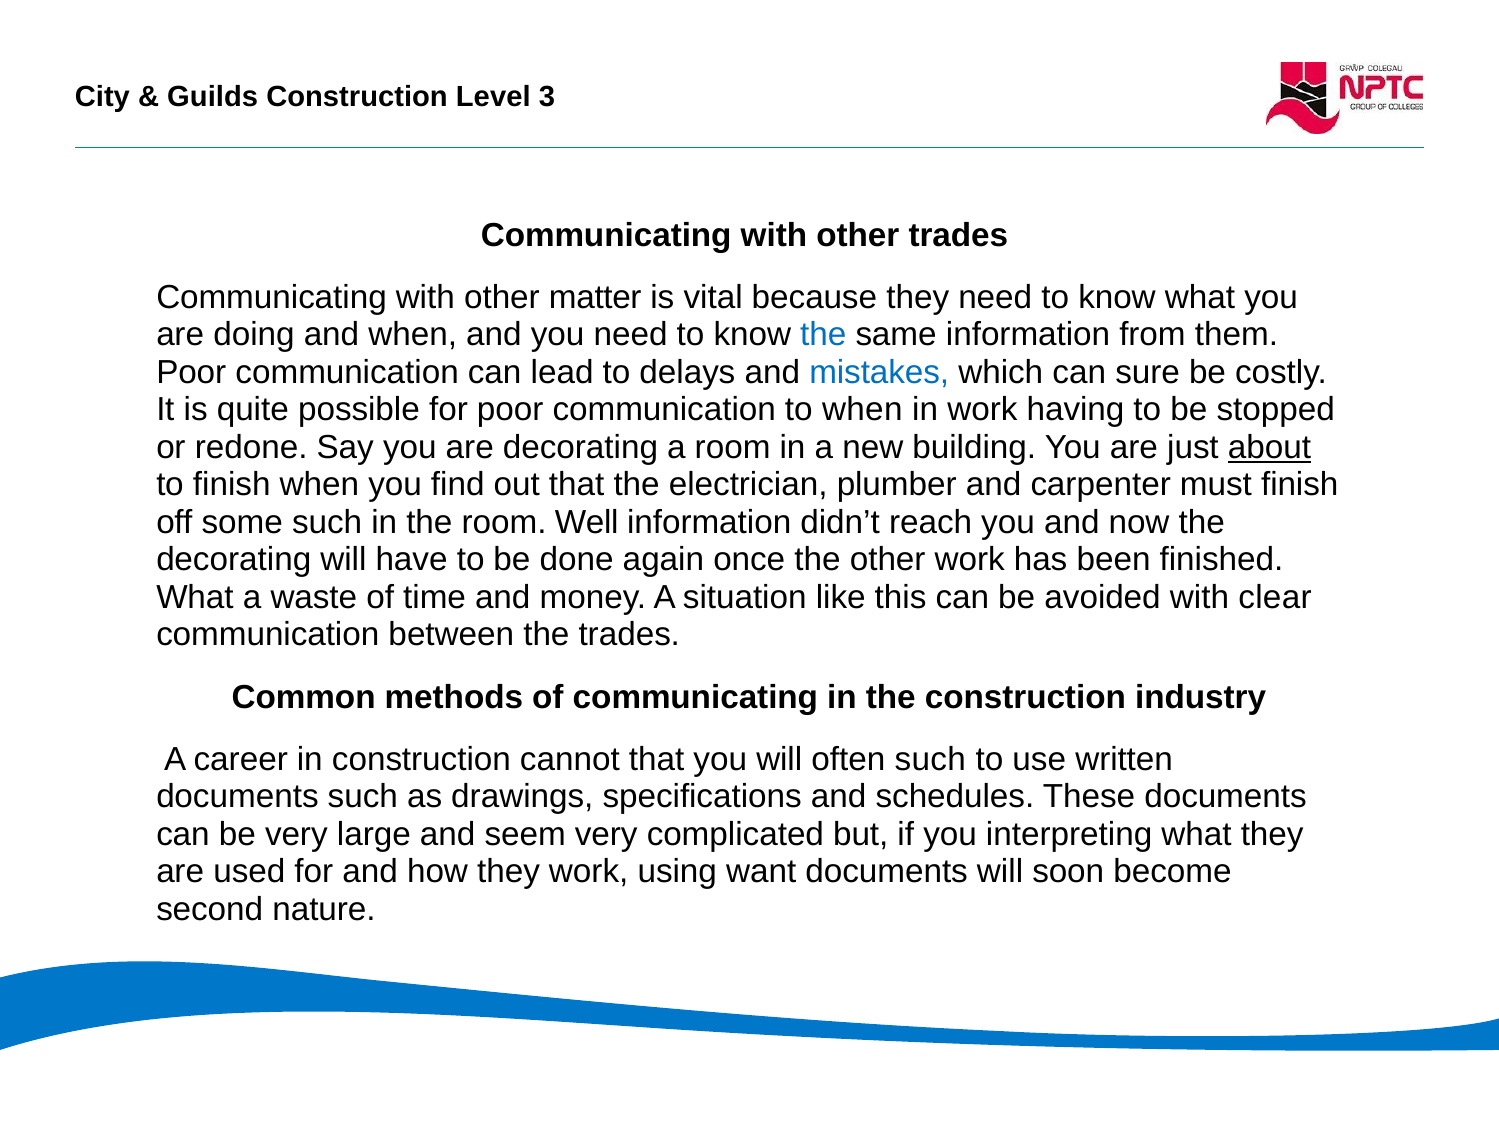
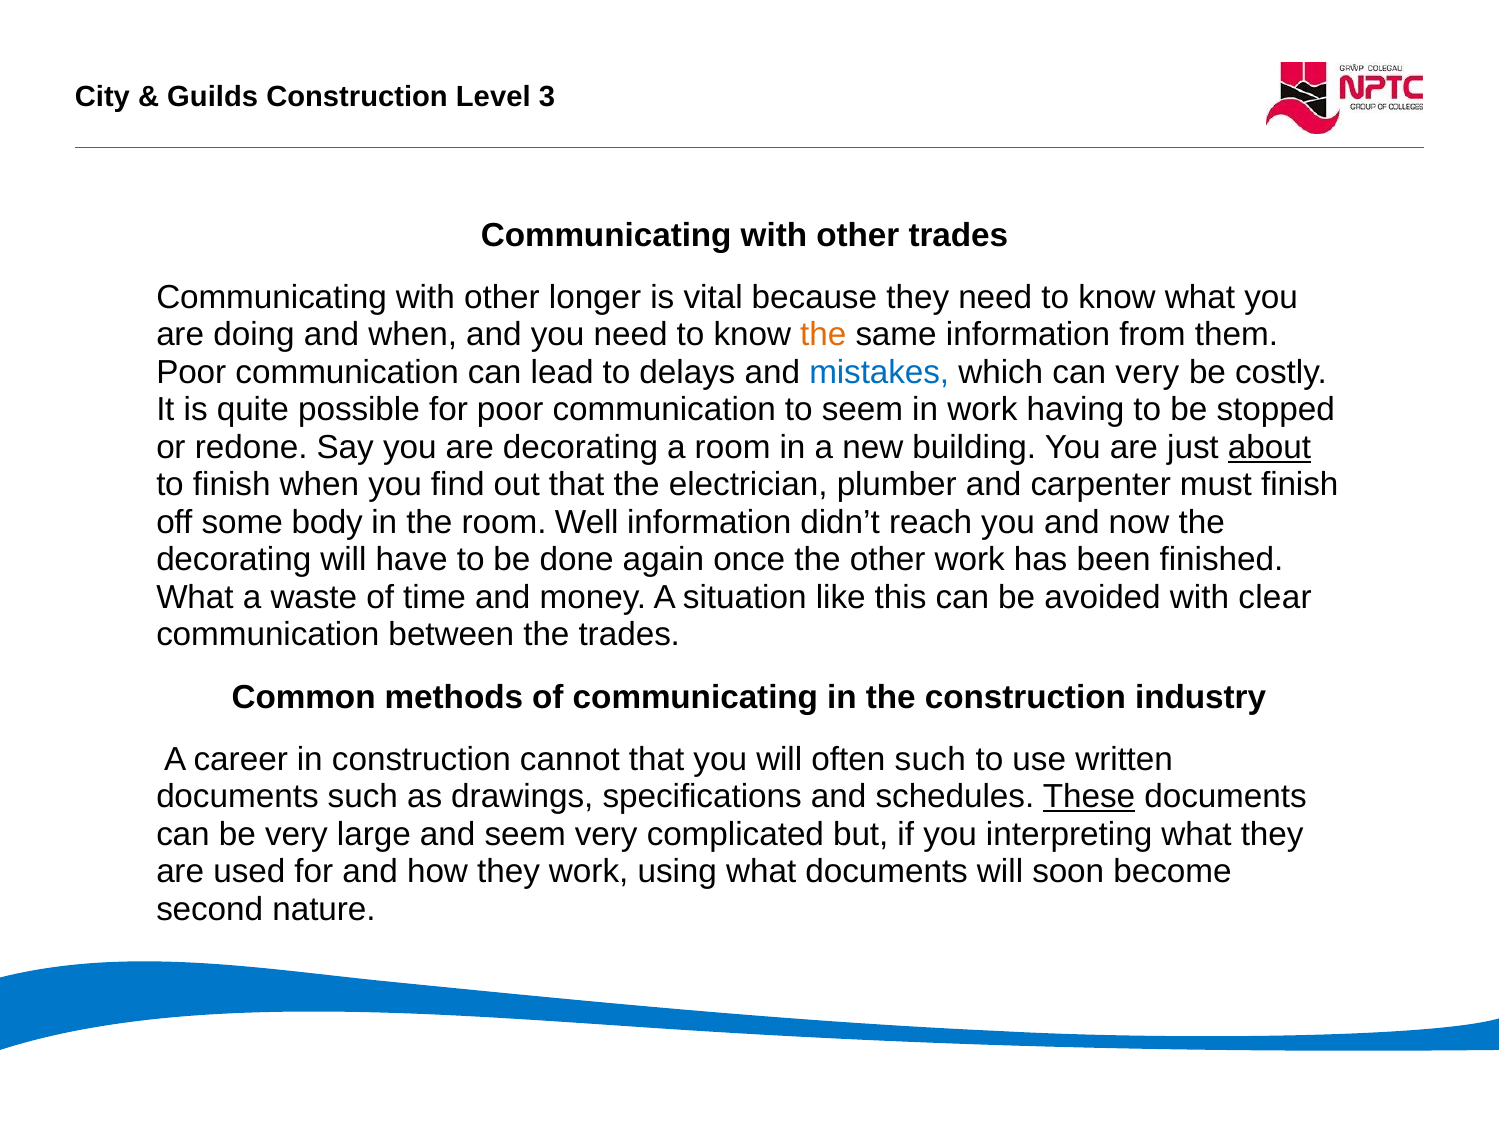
matter: matter -> longer (595, 298)
the colour: blue -> orange (823, 335)
can sure: sure -> very (1147, 373)
to when: when -> seem (862, 410)
some such: such -> body (327, 522)
These underline: none -> present (1089, 797)
using want: want -> what (761, 872)
